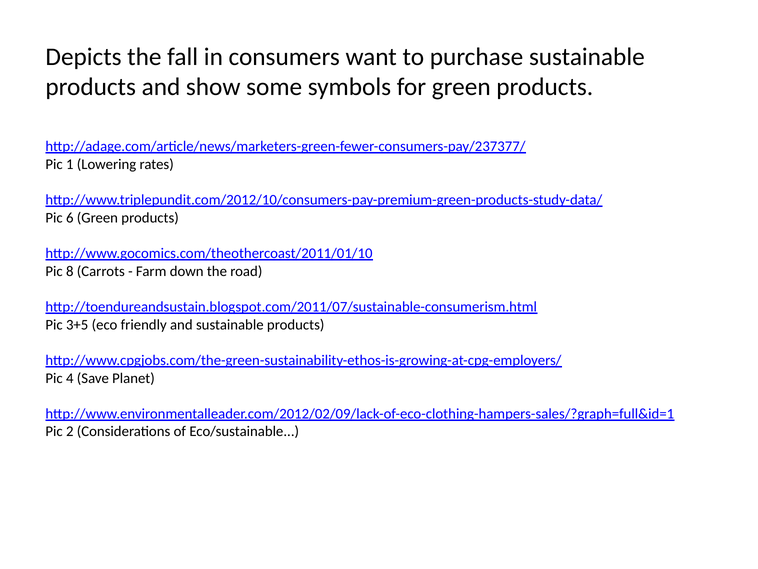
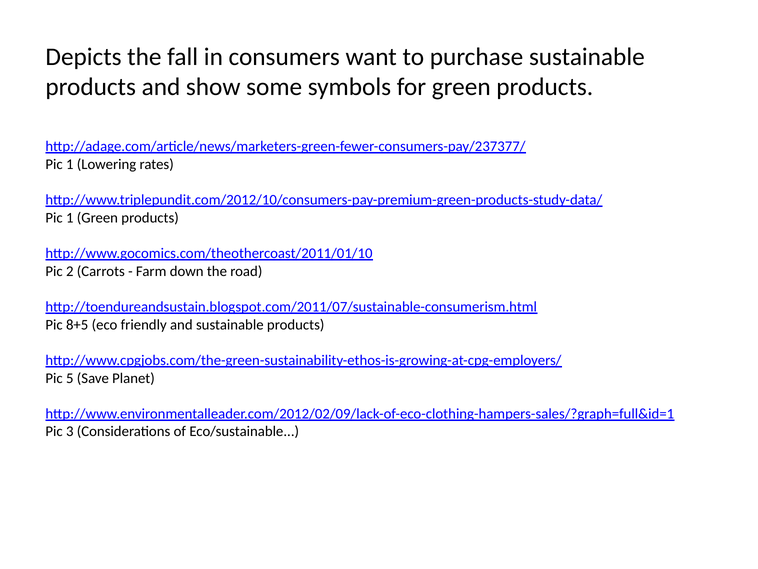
6: 6 -> 1 (70, 218)
8: 8 -> 2 (70, 271)
3+5: 3+5 -> 8+5 (77, 324)
4: 4 -> 5 (70, 378)
2: 2 -> 3 (70, 431)
